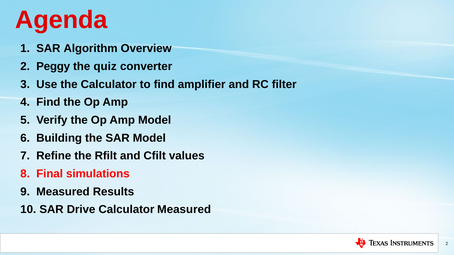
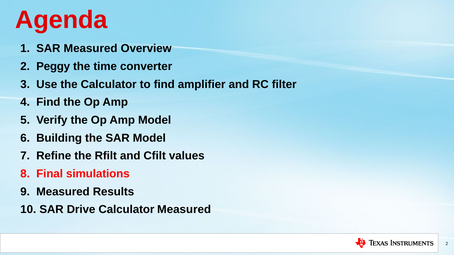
SAR Algorithm: Algorithm -> Measured (91, 49)
quiz: quiz -> time (105, 66)
